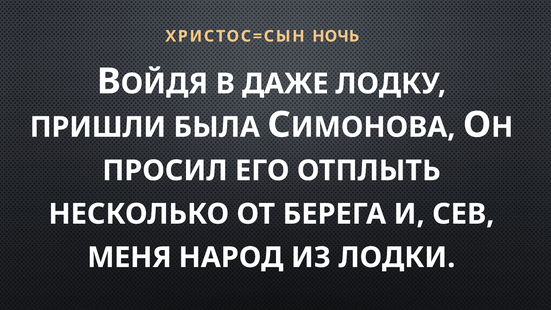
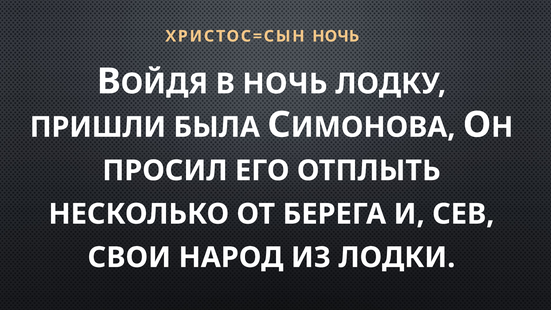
В ДАЖЕ: ДАЖЕ -> НОЧЬ (285, 84)
МЕНЯ: МЕНЯ -> СВОИ (129, 257)
